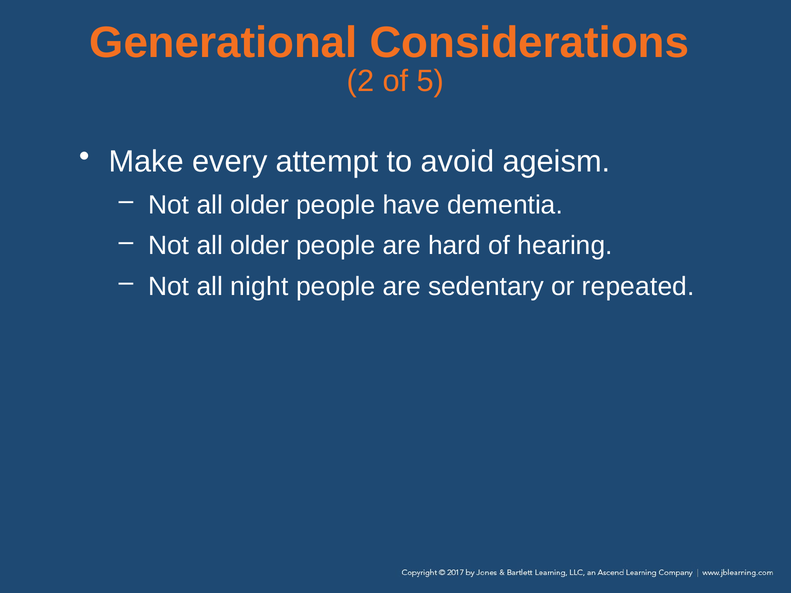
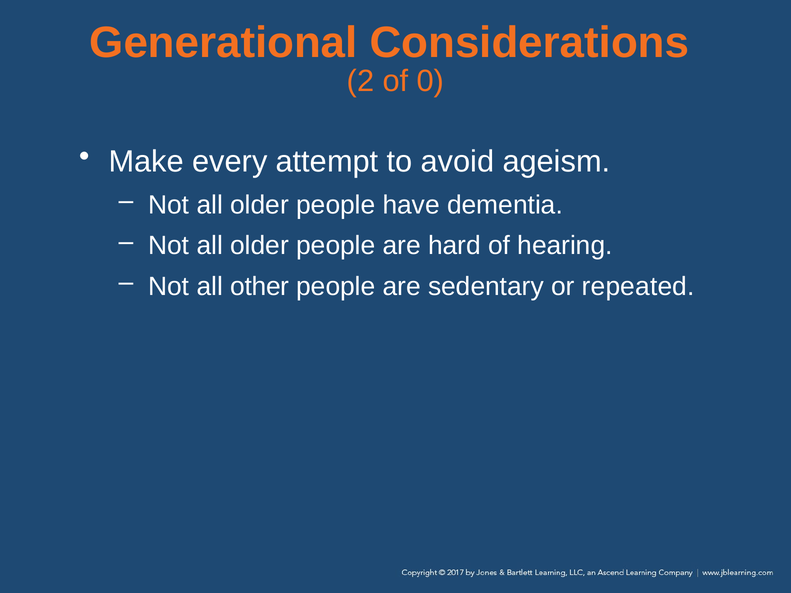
5: 5 -> 0 (430, 81)
night: night -> other (260, 287)
